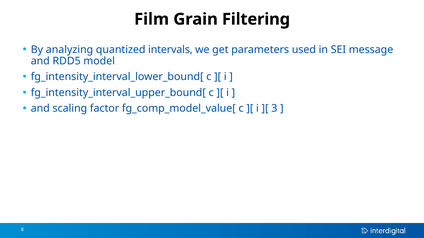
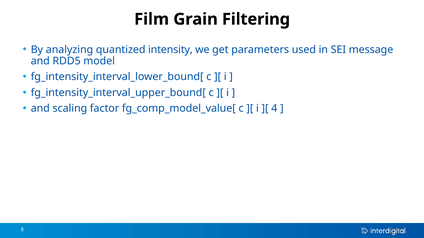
intervals: intervals -> intensity (170, 50)
3: 3 -> 4 (274, 109)
